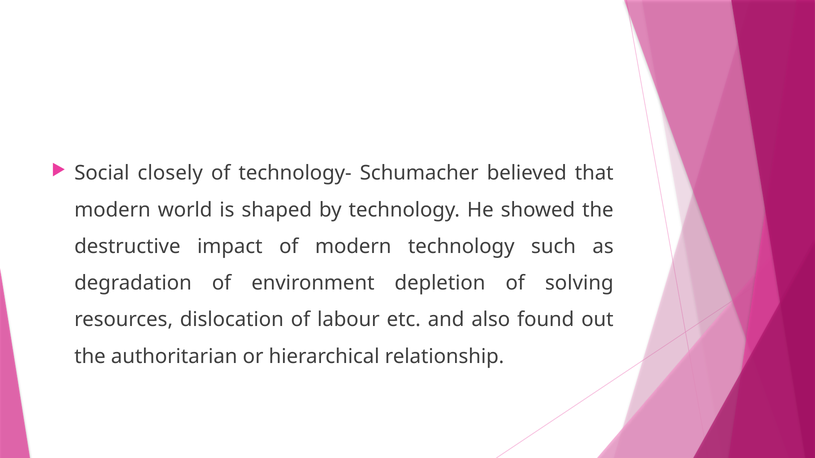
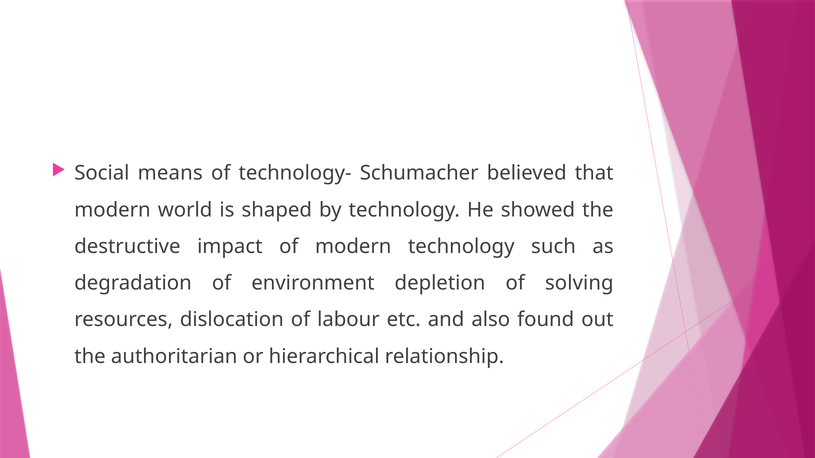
closely: closely -> means (170, 173)
